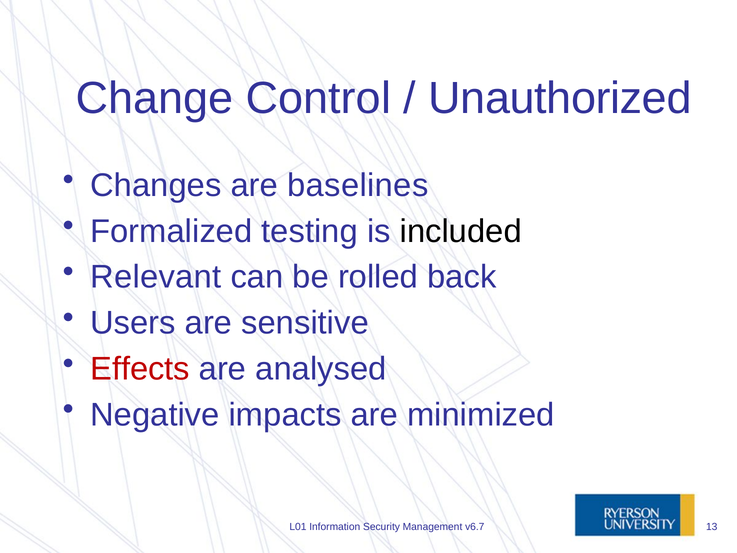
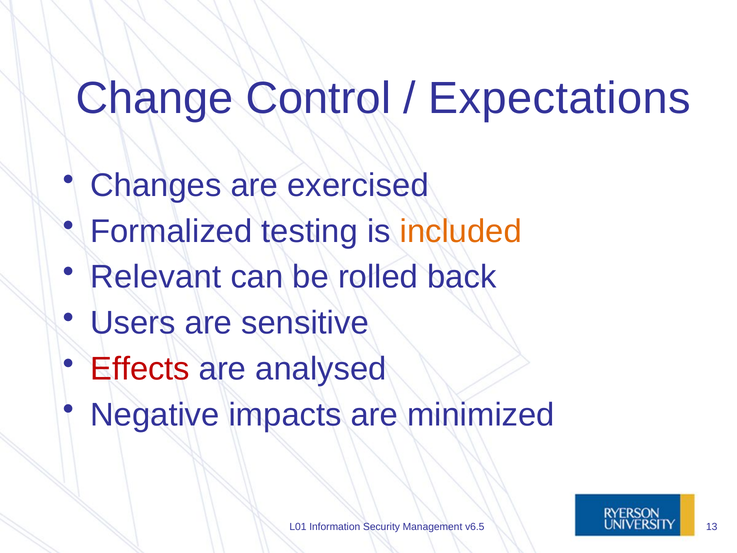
Unauthorized: Unauthorized -> Expectations (560, 98)
baselines: baselines -> exercised (358, 185)
included colour: black -> orange (461, 231)
v6.7: v6.7 -> v6.5 (475, 526)
